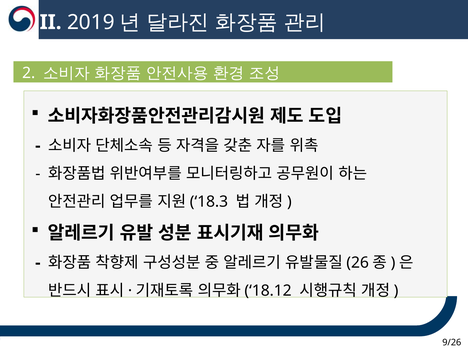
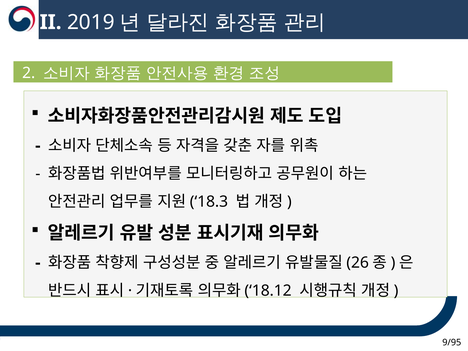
9/26: 9/26 -> 9/95 (452, 342)
